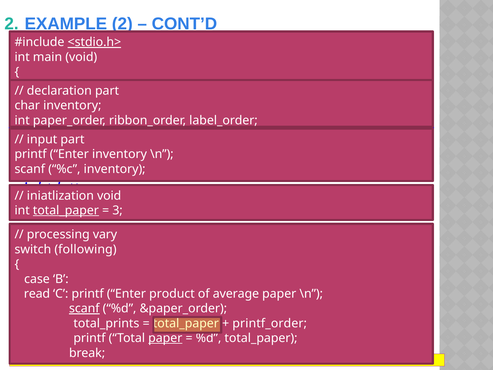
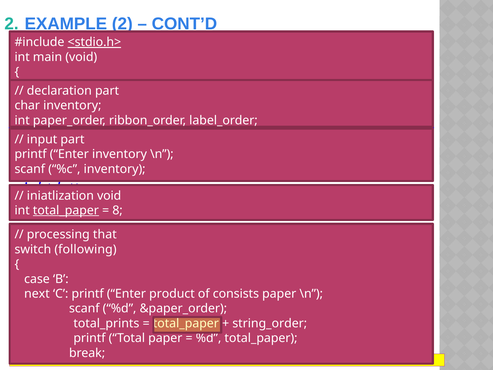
3: 3 -> 8 (118, 210)
vary: vary -> that (105, 234)
read: read -> next (37, 294)
average: average -> consists (236, 294)
scanf underline: present -> none (84, 308)
printf_order: printf_order -> string_order (270, 323)
paper underline: present -> none (165, 338)
